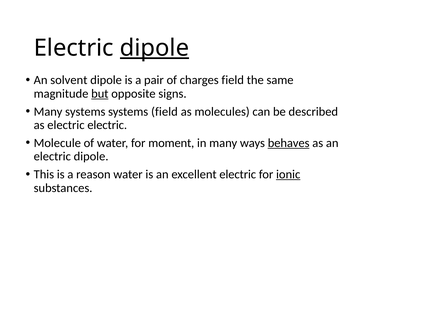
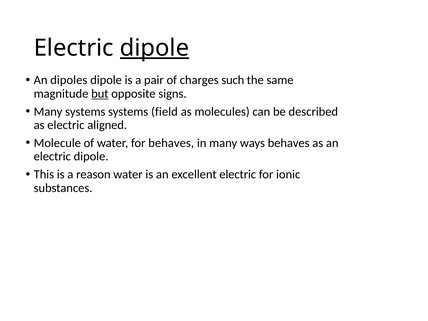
solvent: solvent -> dipoles (69, 80)
charges field: field -> such (233, 80)
electric electric: electric -> aligned (107, 125)
for moment: moment -> behaves (171, 143)
behaves underline: present -> none (289, 143)
ionic underline: present -> none (288, 174)
